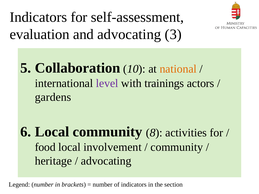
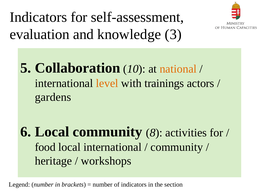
and advocating: advocating -> knowledge (129, 34)
level colour: purple -> orange (107, 83)
local involvement: involvement -> international (113, 147)
advocating: advocating -> workshops (106, 161)
